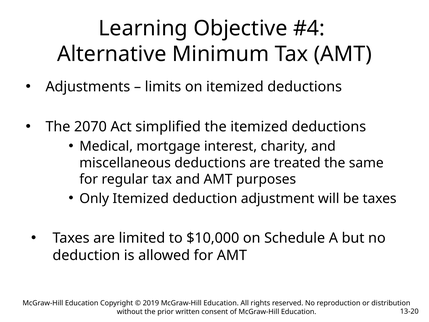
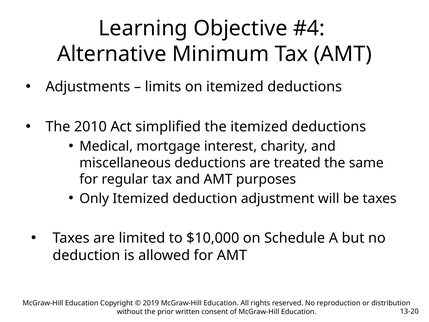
2070: 2070 -> 2010 (90, 127)
